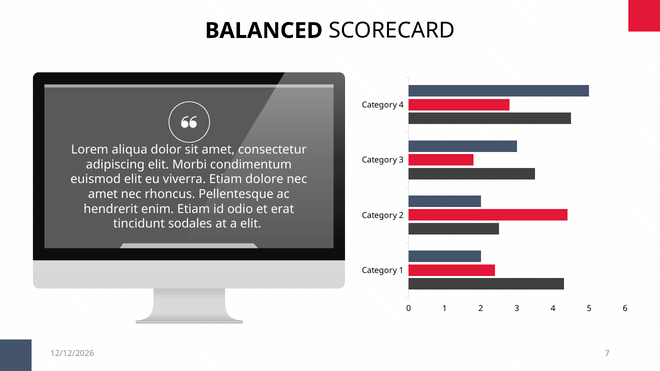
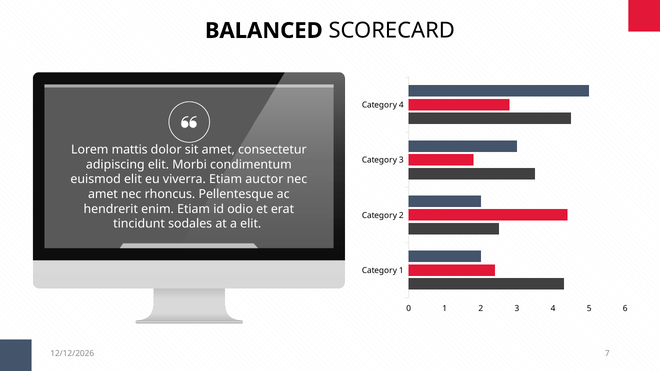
aliqua: aliqua -> mattis (130, 150)
dolore: dolore -> auctor (264, 179)
